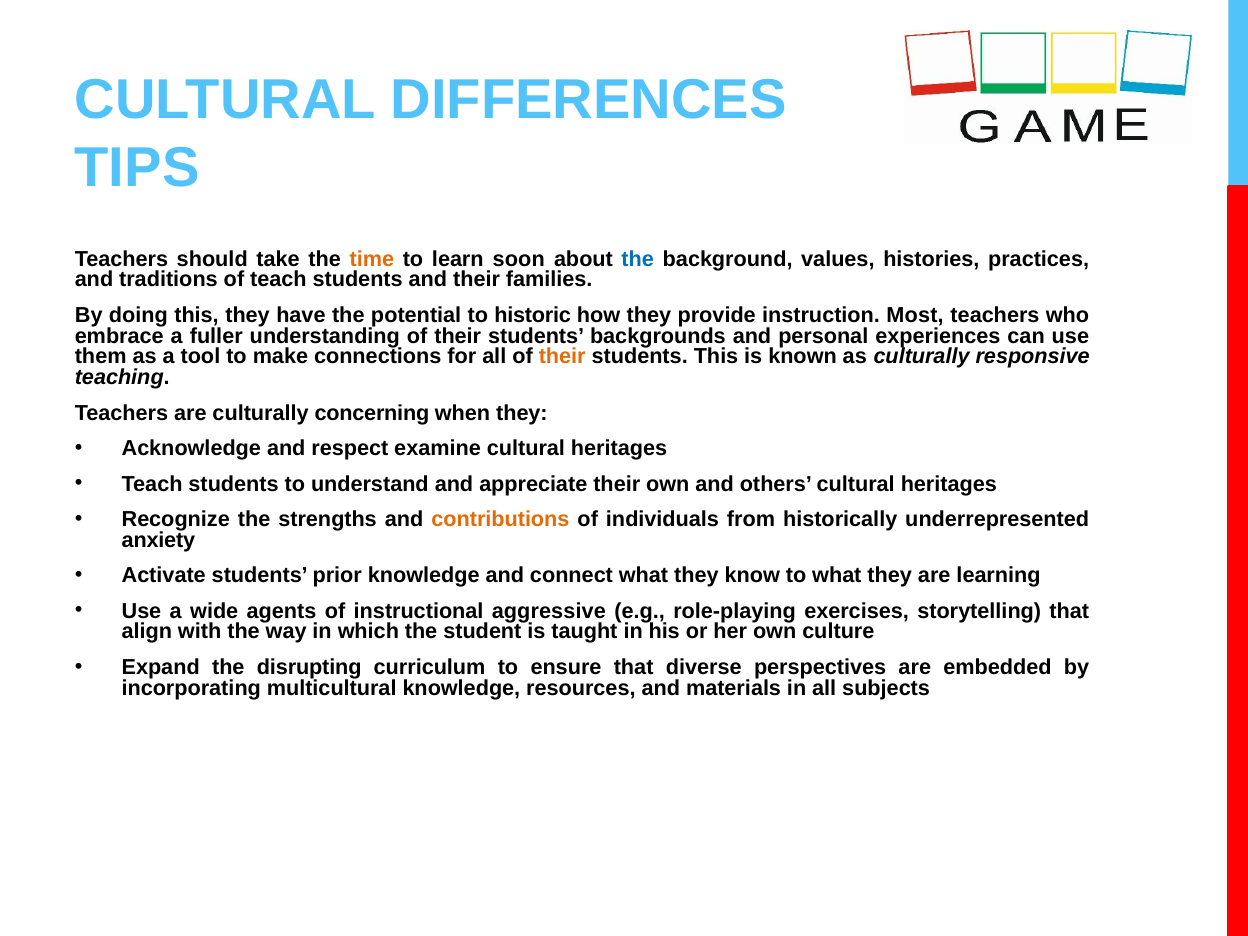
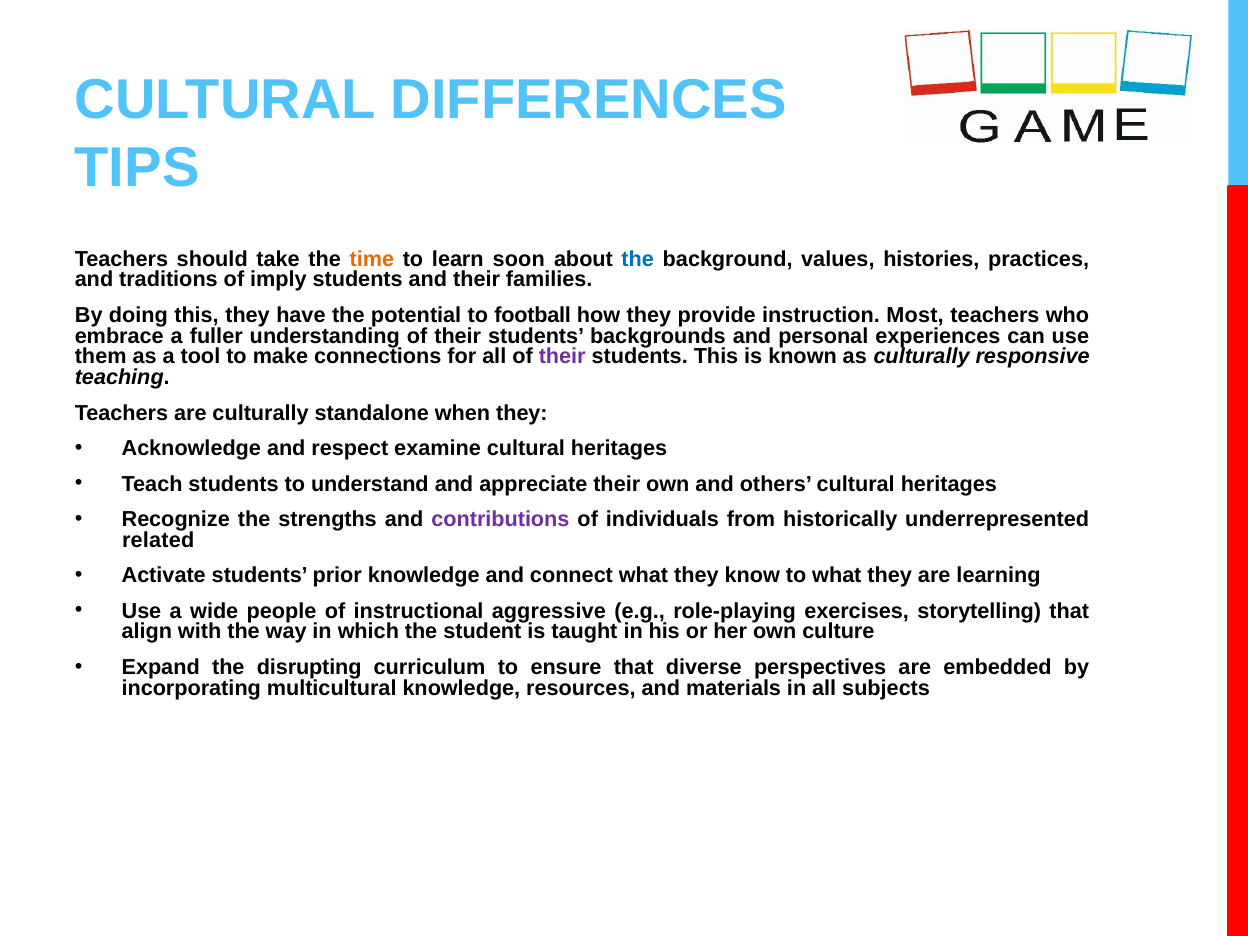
of teach: teach -> imply (278, 280)
historic: historic -> football (533, 315)
their colour: orange -> purple (562, 357)
concerning: concerning -> standalone (372, 413)
contributions colour: orange -> purple (500, 519)
anxiety: anxiety -> related (158, 540)
agents: agents -> people (282, 611)
